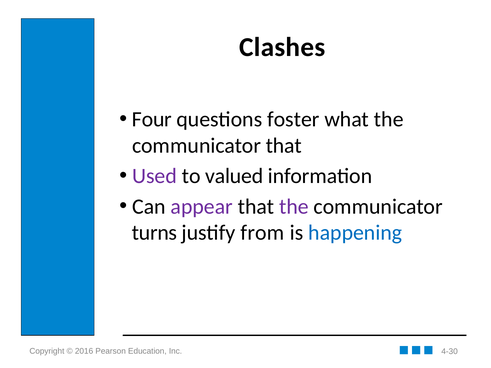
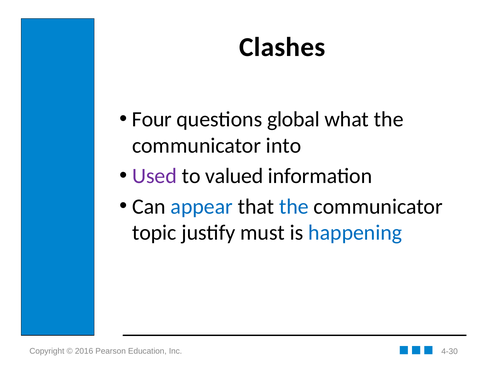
foster: foster -> global (293, 119)
communicator that: that -> into (284, 146)
appear colour: purple -> blue (202, 207)
the colour: purple -> blue (294, 207)
turns: turns -> topic (154, 233)
from: from -> must (263, 233)
